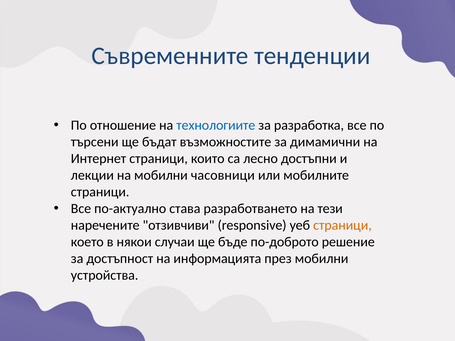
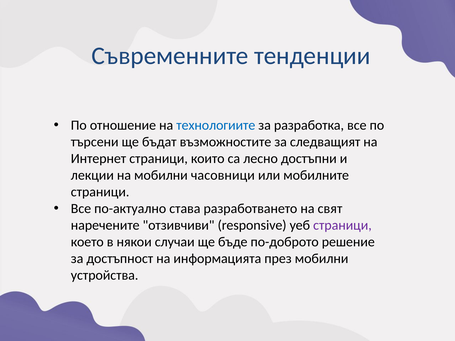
димамични: димамични -> следващият (325, 142)
тези: тези -> свят (330, 209)
страници colour: orange -> purple (342, 225)
